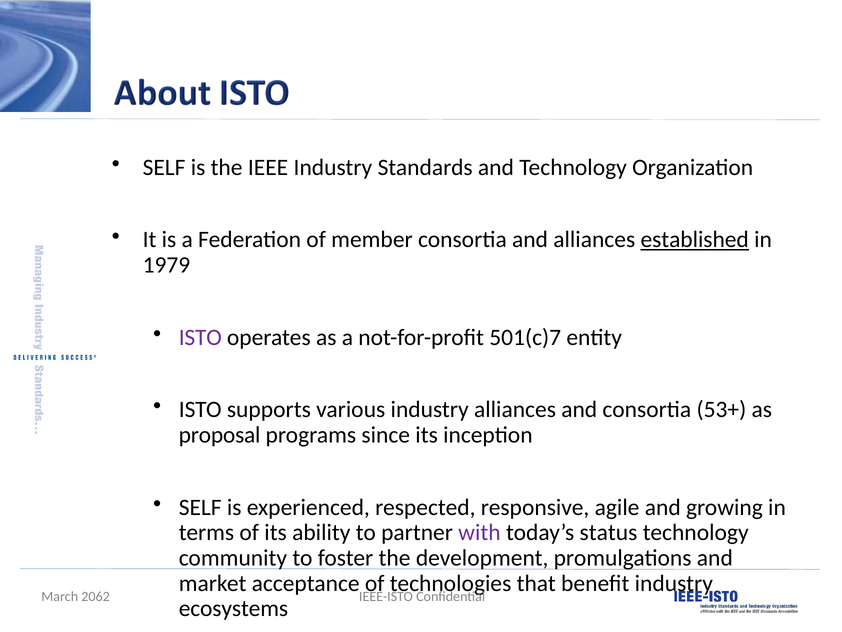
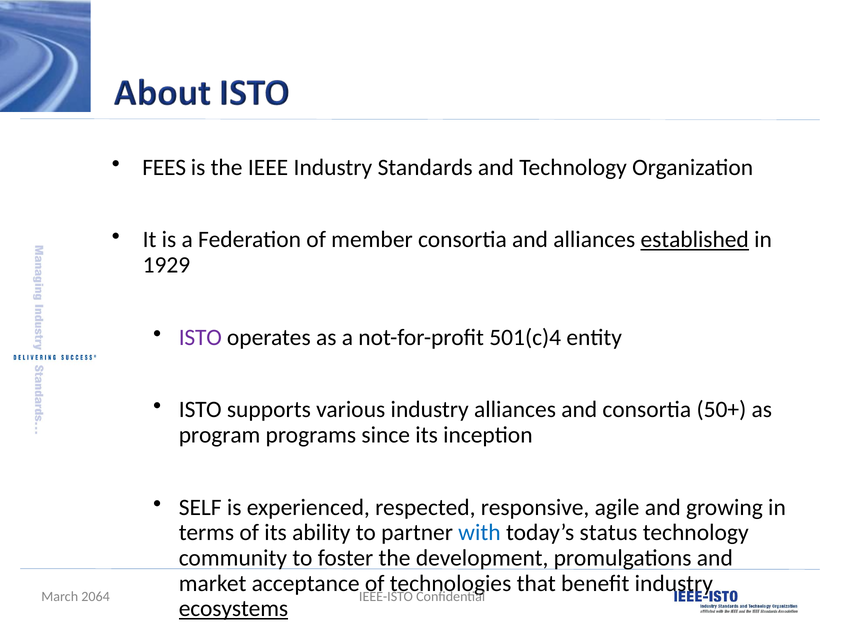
SELF: SELF -> FEES (164, 168)
1979: 1979 -> 1929 (166, 265)
501(c)7: 501(c)7 -> 501(c)4 (525, 338)
53+: 53+ -> 50+ (721, 410)
proposal: proposal -> program (220, 435)
with colour: purple -> blue (479, 533)
2062: 2062 -> 2064 (96, 597)
ecosystems underline: none -> present (233, 609)
